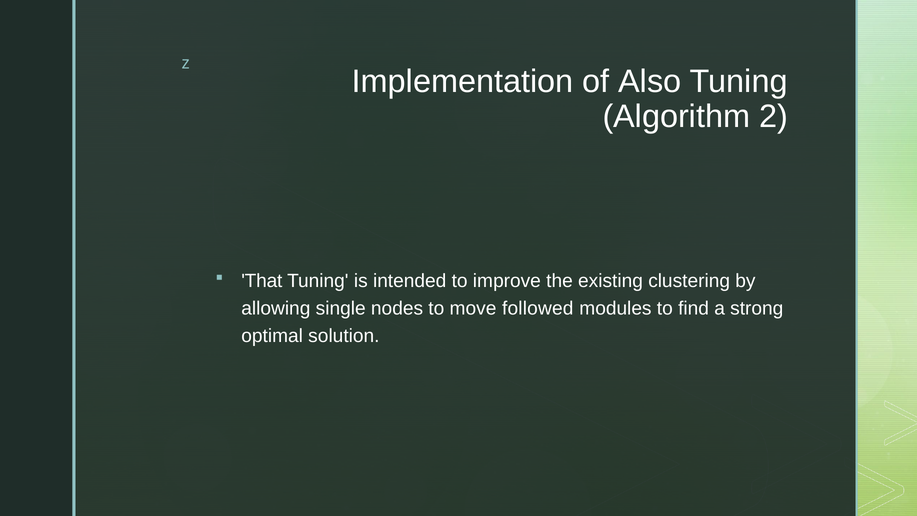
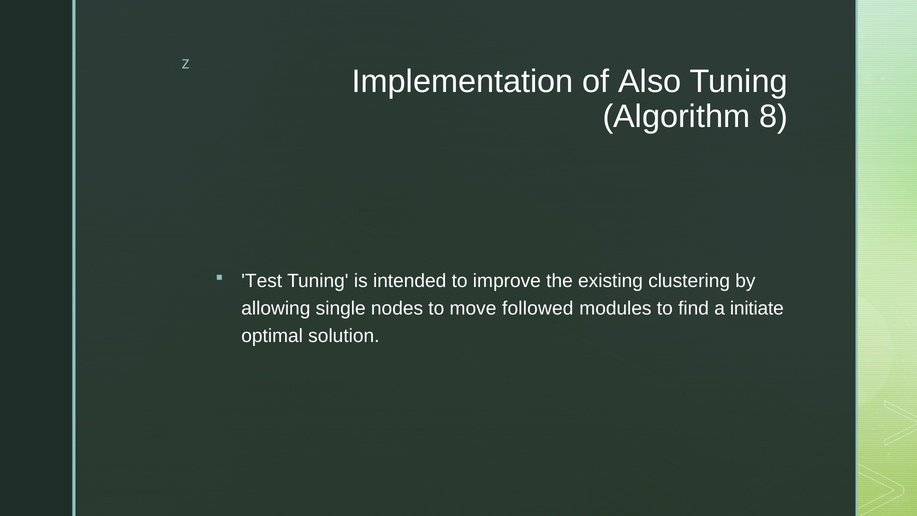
2: 2 -> 8 (773, 117)
That: That -> Test (262, 281)
strong: strong -> initiate (757, 308)
